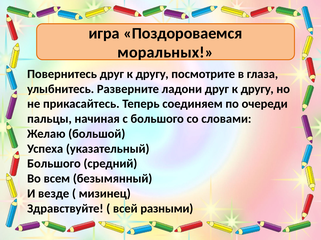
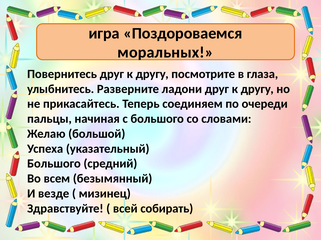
разными: разными -> собирать (167, 209)
